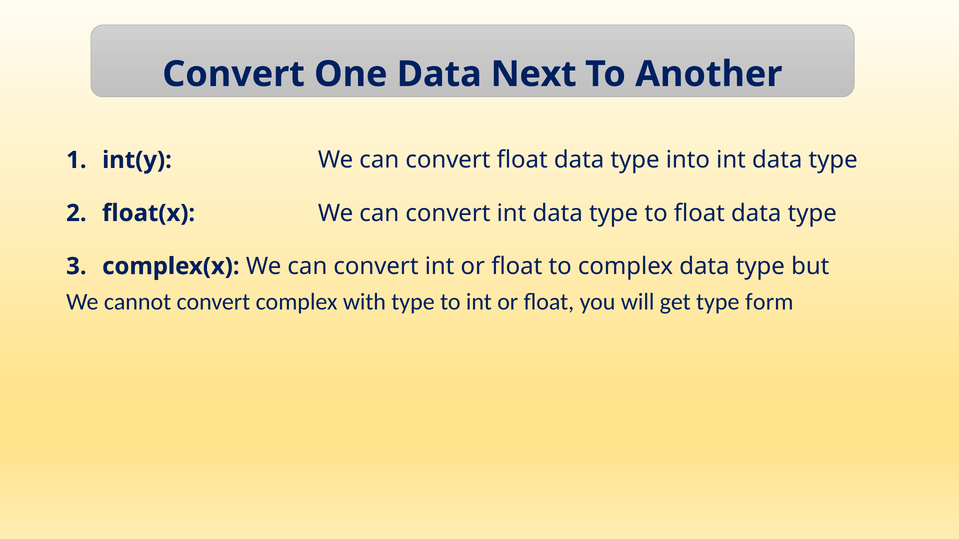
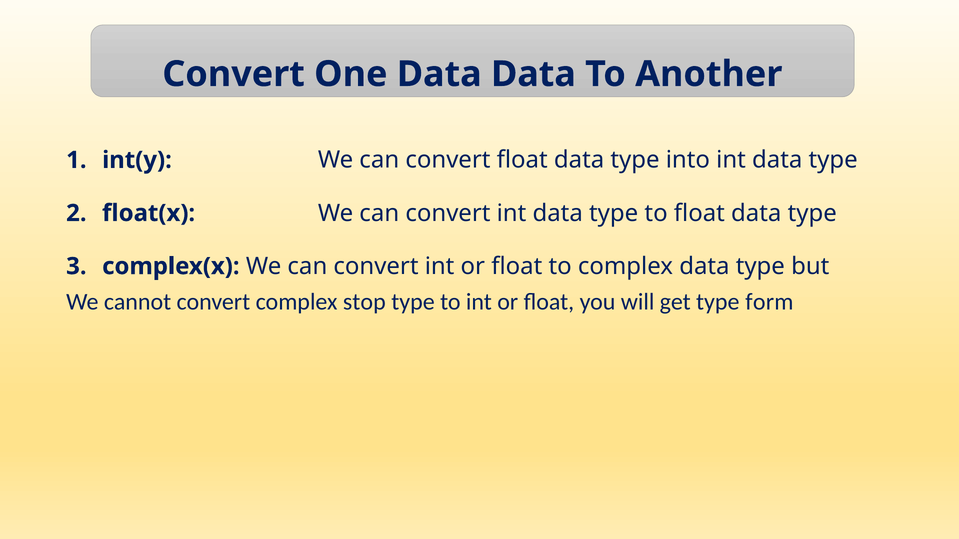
Data Next: Next -> Data (533, 74)
with: with -> stop (364, 302)
